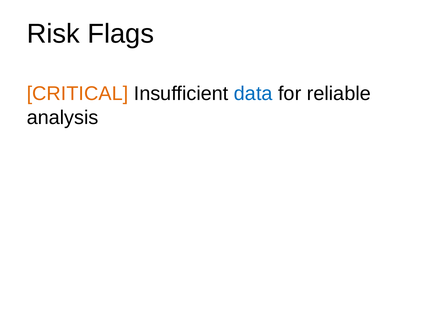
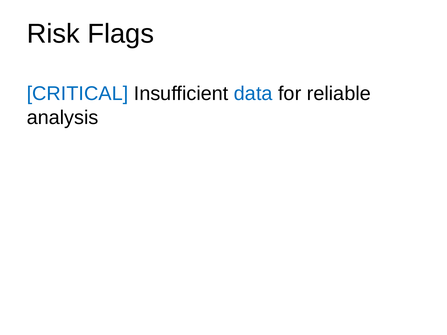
CRITICAL colour: orange -> blue (78, 94)
